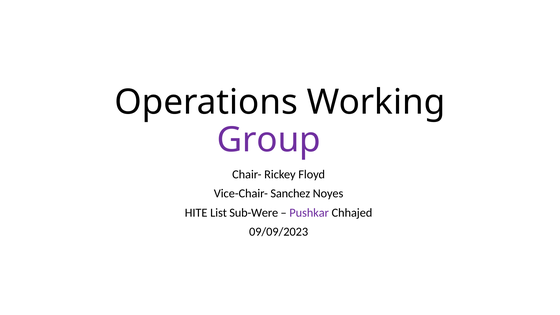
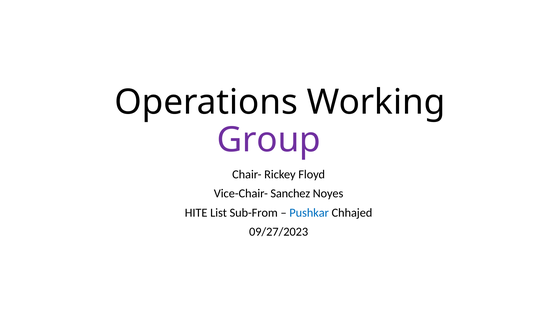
Sub-Were: Sub-Were -> Sub-From (254, 213)
Pushkar colour: purple -> blue (309, 213)
09/09/2023: 09/09/2023 -> 09/27/2023 (279, 232)
